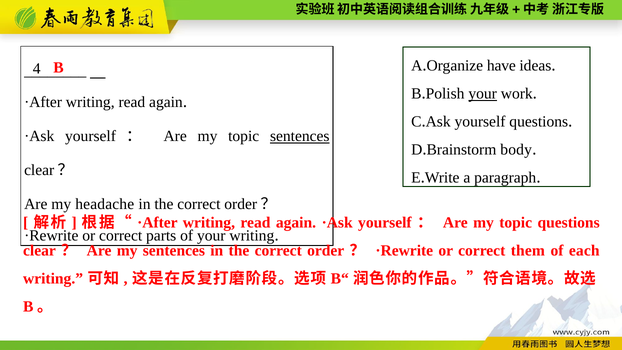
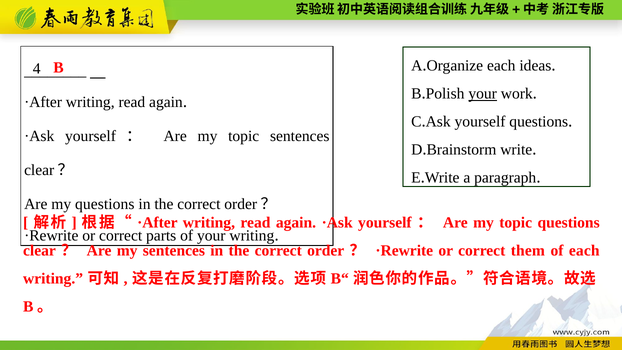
have: have -> each (501, 66)
sentences underline: present -> none (300, 136)
body: body -> write (516, 150)
my headache: headache -> questions (105, 204)
